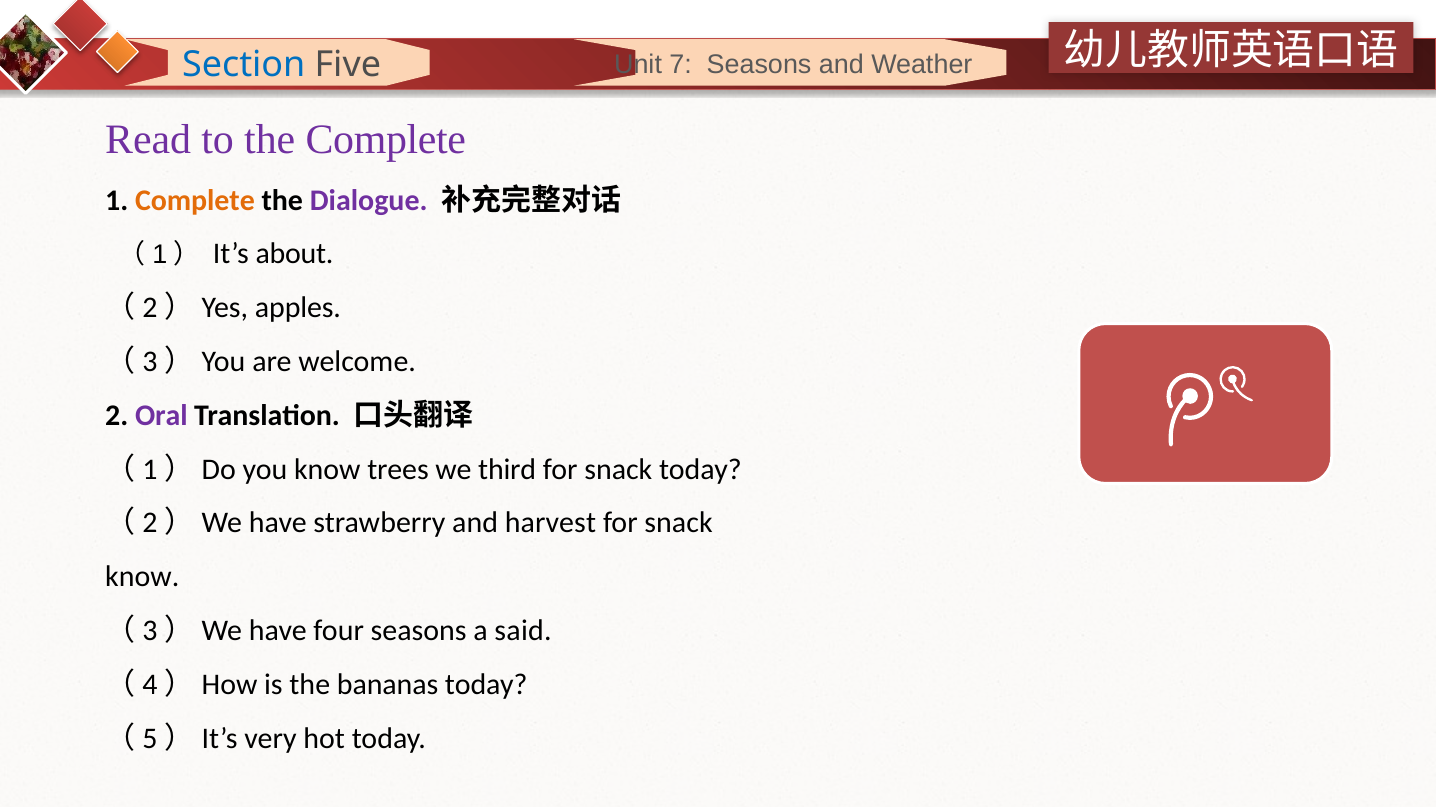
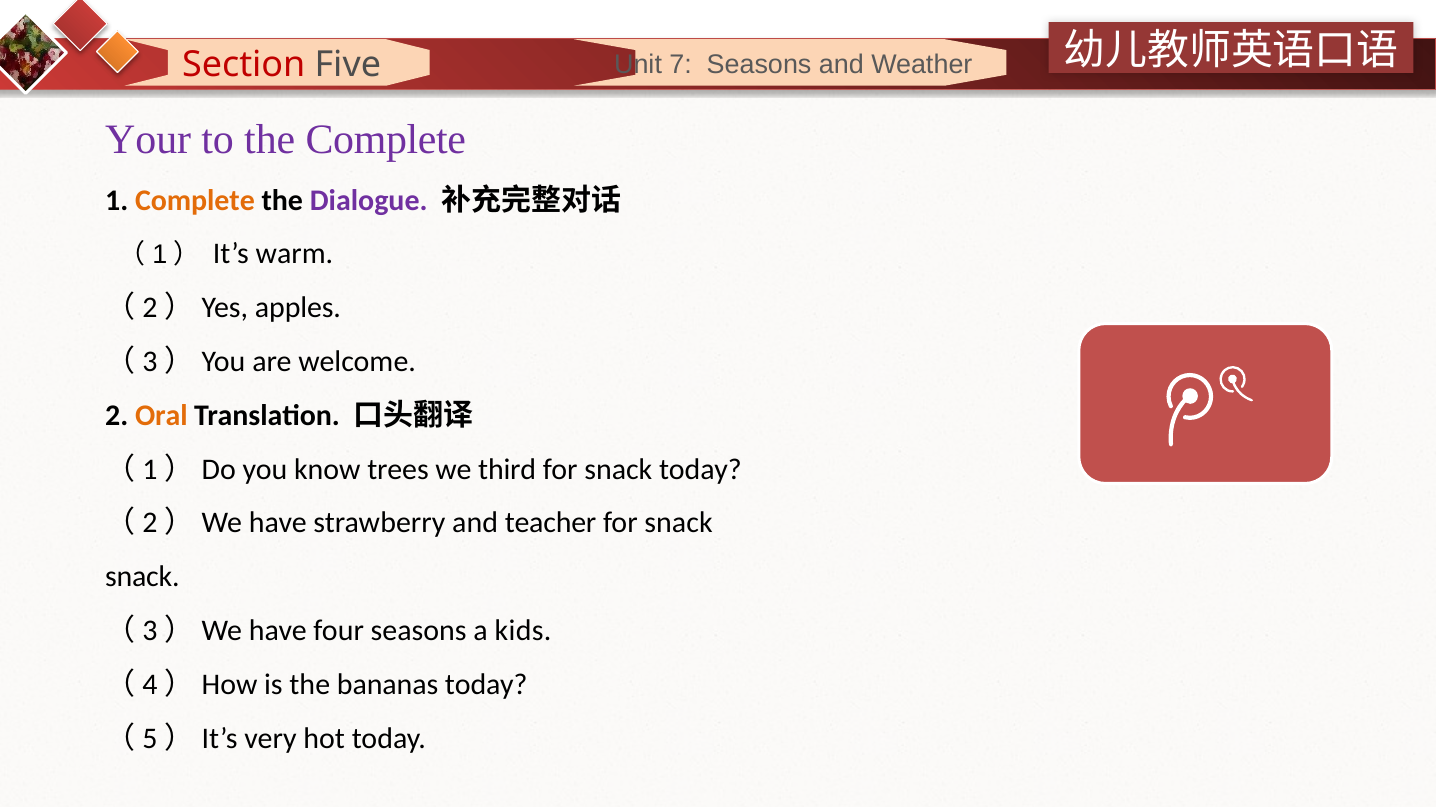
Section colour: blue -> red (244, 65)
Read: Read -> Your (148, 140)
about: about -> warm (294, 254)
Oral colour: purple -> orange (161, 416)
harvest: harvest -> teacher (551, 524)
know: know -> snack (142, 577)
said: said -> kids (523, 631)
